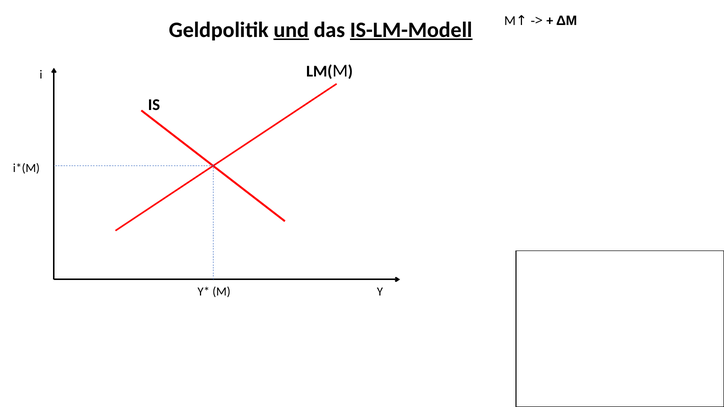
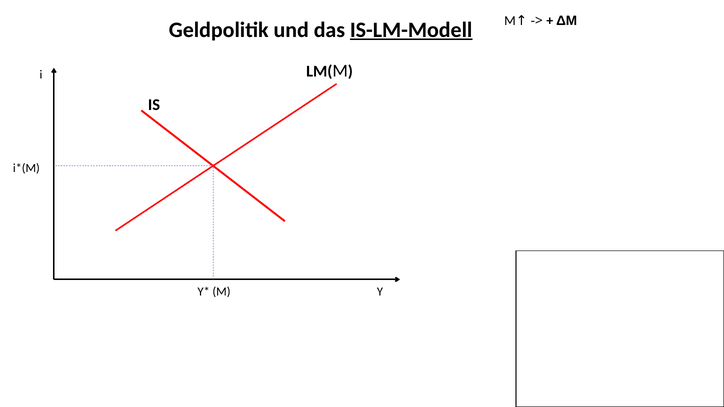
und underline: present -> none (291, 30)
